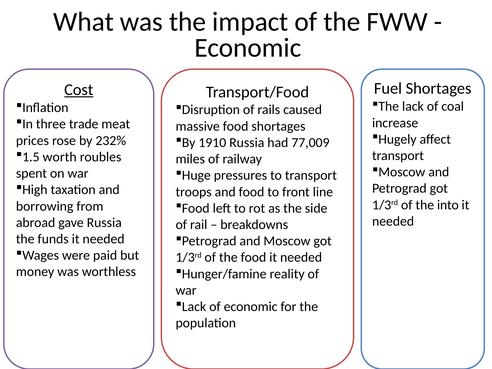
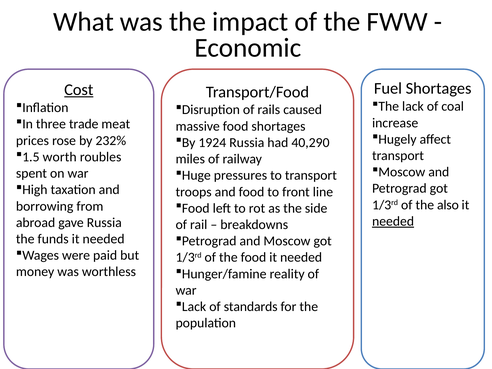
1910: 1910 -> 1924 (212, 143)
77,009: 77,009 -> 40,290 (310, 143)
into: into -> also (448, 205)
needed underline: none -> present (393, 221)
of economic: economic -> standards (251, 307)
